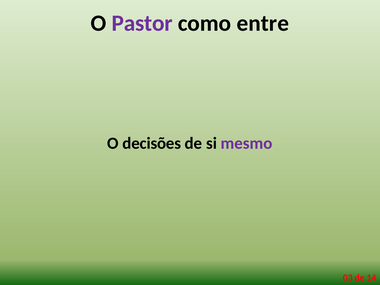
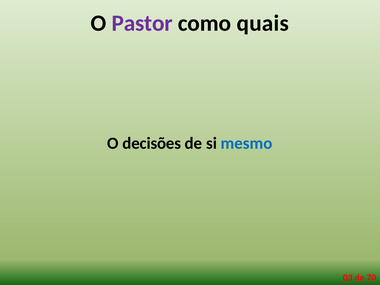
entre: entre -> quais (263, 23)
mesmo colour: purple -> blue (247, 143)
14: 14 -> 70 (371, 278)
